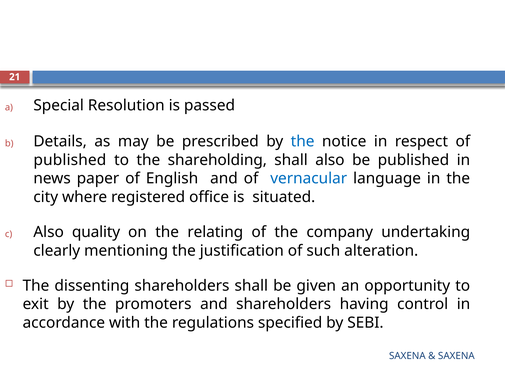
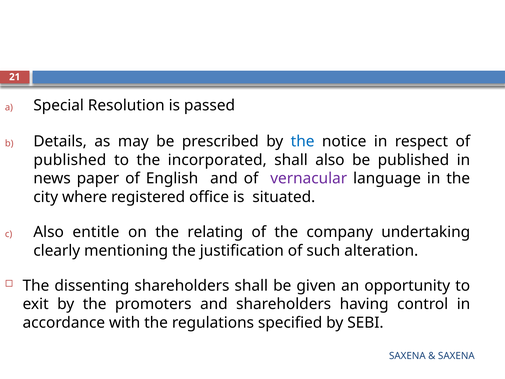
shareholding: shareholding -> incorporated (217, 160)
vernacular colour: blue -> purple (309, 178)
quality: quality -> entitle (96, 232)
